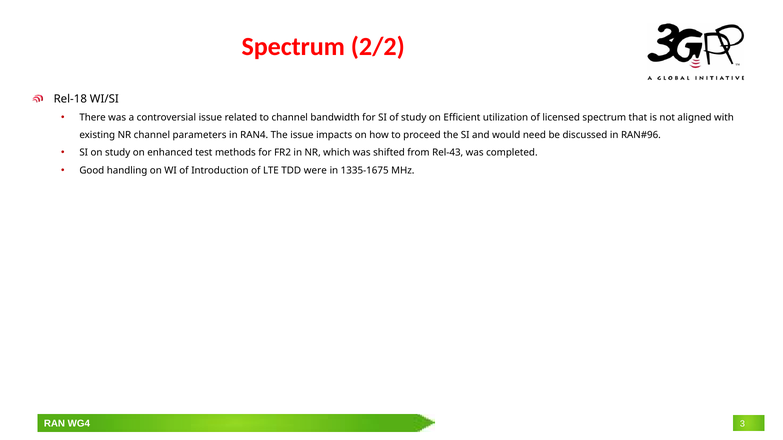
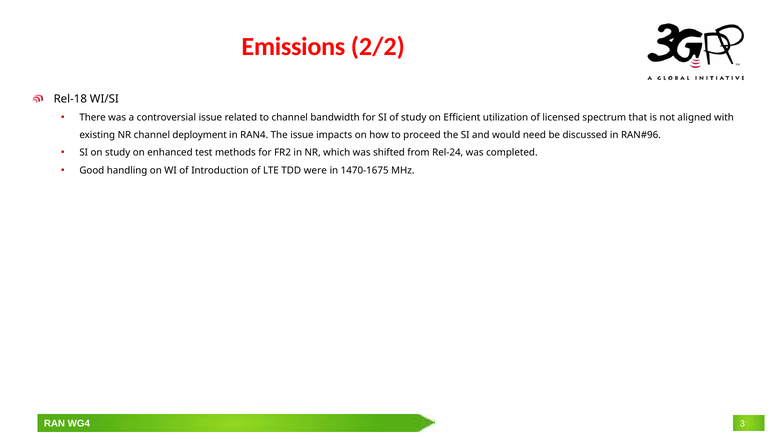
Spectrum: Spectrum -> Emissions (293, 47)
parameters: parameters -> deployment (200, 135)
Rel-43: Rel-43 -> Rel-24 (448, 153)
1335-1675: 1335-1675 -> 1470-1675 (365, 171)
